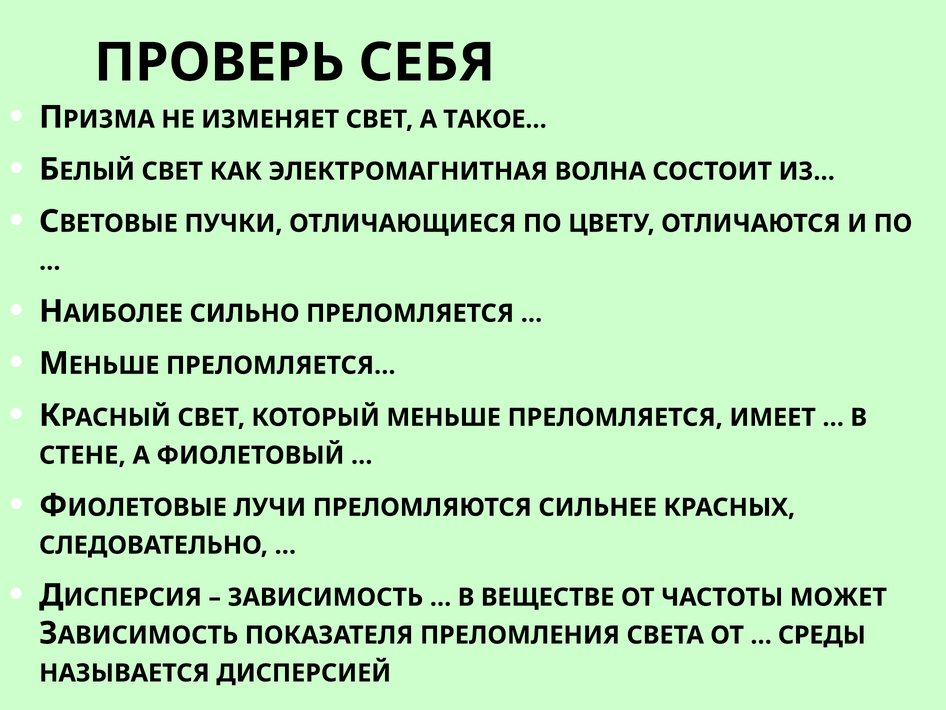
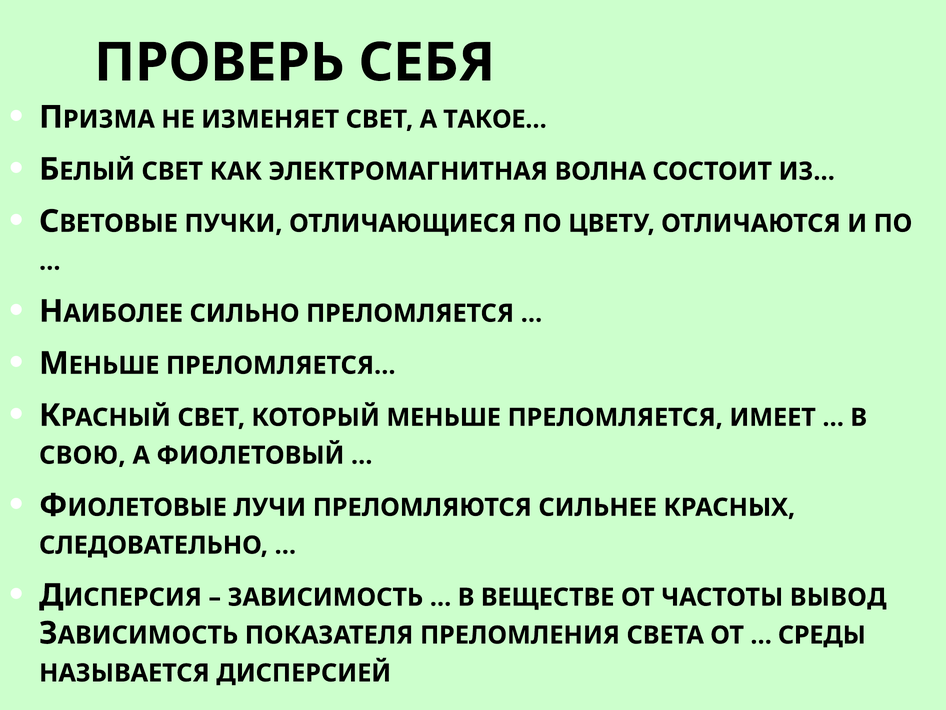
СТЕНЕ: СТЕНЕ -> СВОЮ (82, 455)
МОЖЕТ: МОЖЕТ -> ВЫВОД (838, 597)
